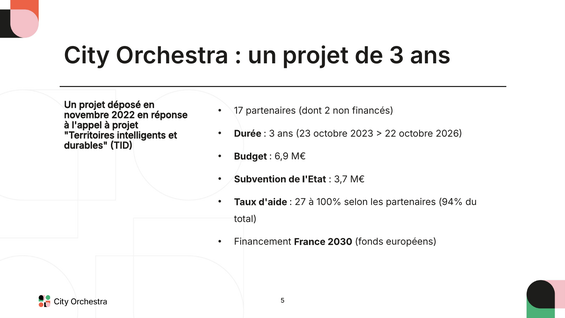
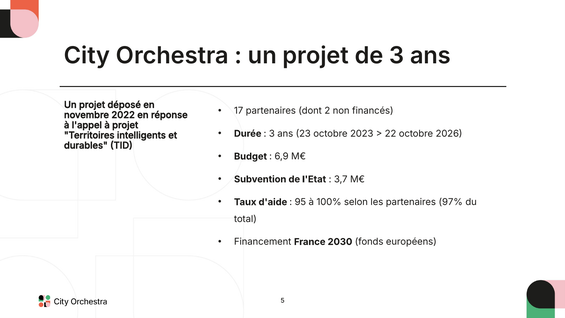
27: 27 -> 95 (300, 202)
94%: 94% -> 97% (451, 202)
